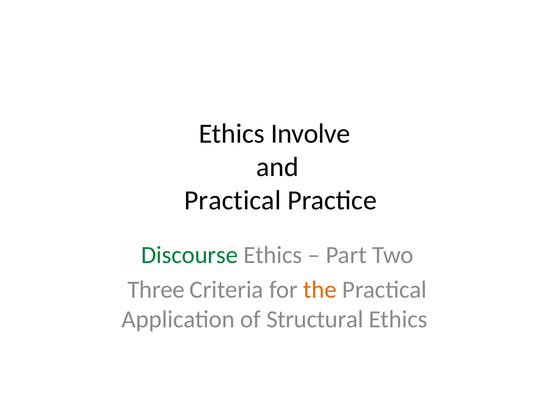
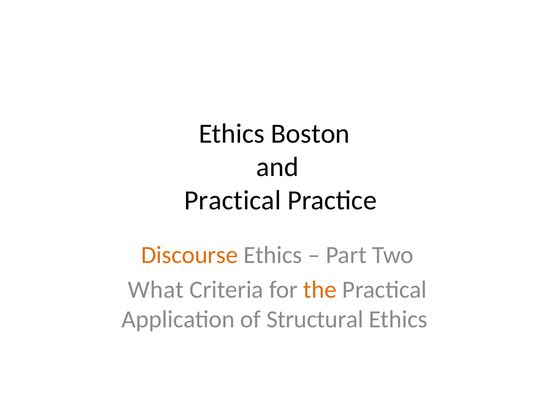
Involve: Involve -> Boston (310, 134)
Discourse colour: green -> orange (190, 255)
Three: Three -> What (156, 290)
